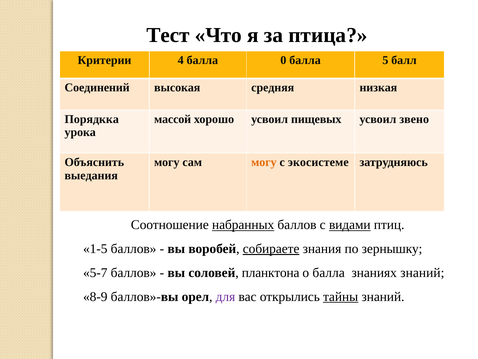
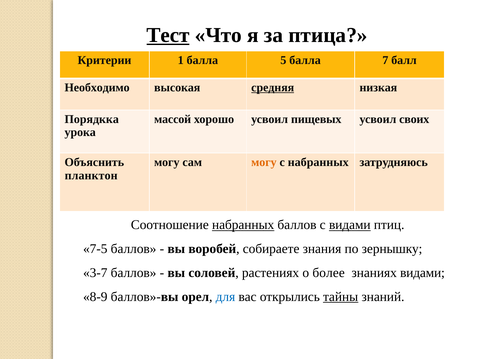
Тест underline: none -> present (168, 35)
4: 4 -> 1 (181, 60)
0: 0 -> 5 (283, 60)
5: 5 -> 7 (385, 60)
Соединений: Соединений -> Необходимо (97, 88)
средняя underline: none -> present (273, 88)
звено: звено -> своих (414, 119)
с экосистеме: экосистеме -> набранных (318, 162)
выедания: выедания -> планктон (91, 175)
1-5: 1-5 -> 7-5 (95, 248)
собираете underline: present -> none (271, 248)
5-7: 5-7 -> 3-7 (95, 272)
планктона: планктона -> растениях (271, 272)
о балла: балла -> более (329, 272)
знаниях знаний: знаний -> видами (422, 272)
для colour: purple -> blue (225, 296)
